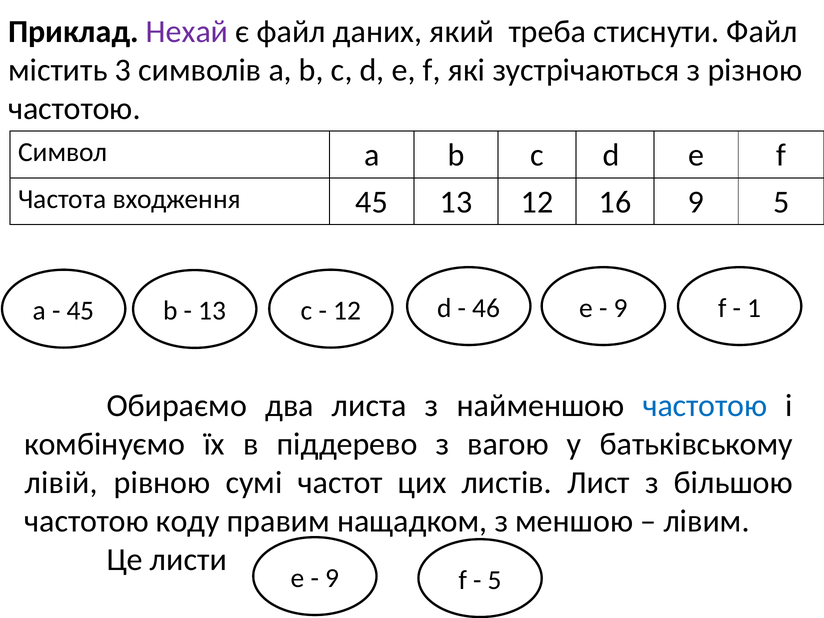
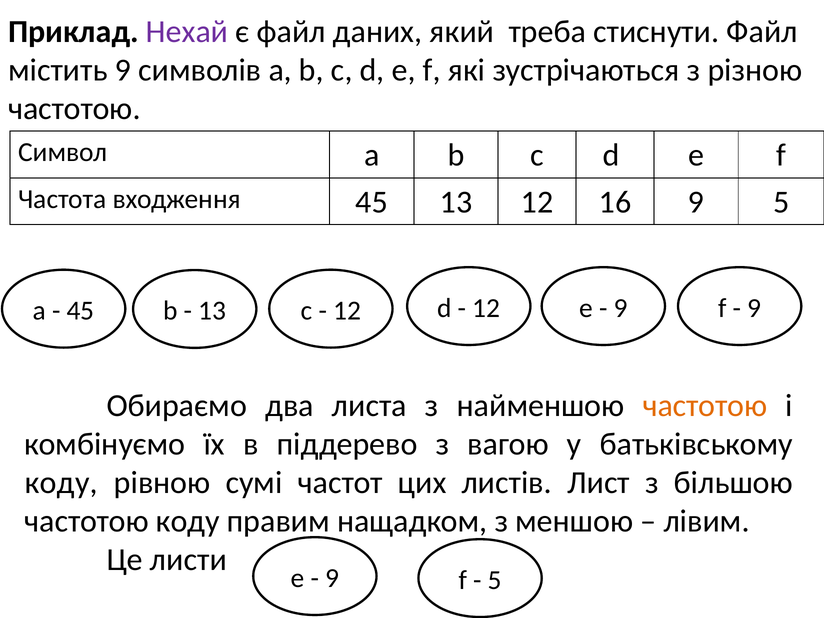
містить 3: 3 -> 9 (123, 70)
46: 46 -> 12 (486, 308)
1: 1 -> 9 (754, 308)
частотою colour: blue -> orange (705, 406)
лівій: лівій -> коду (61, 483)
